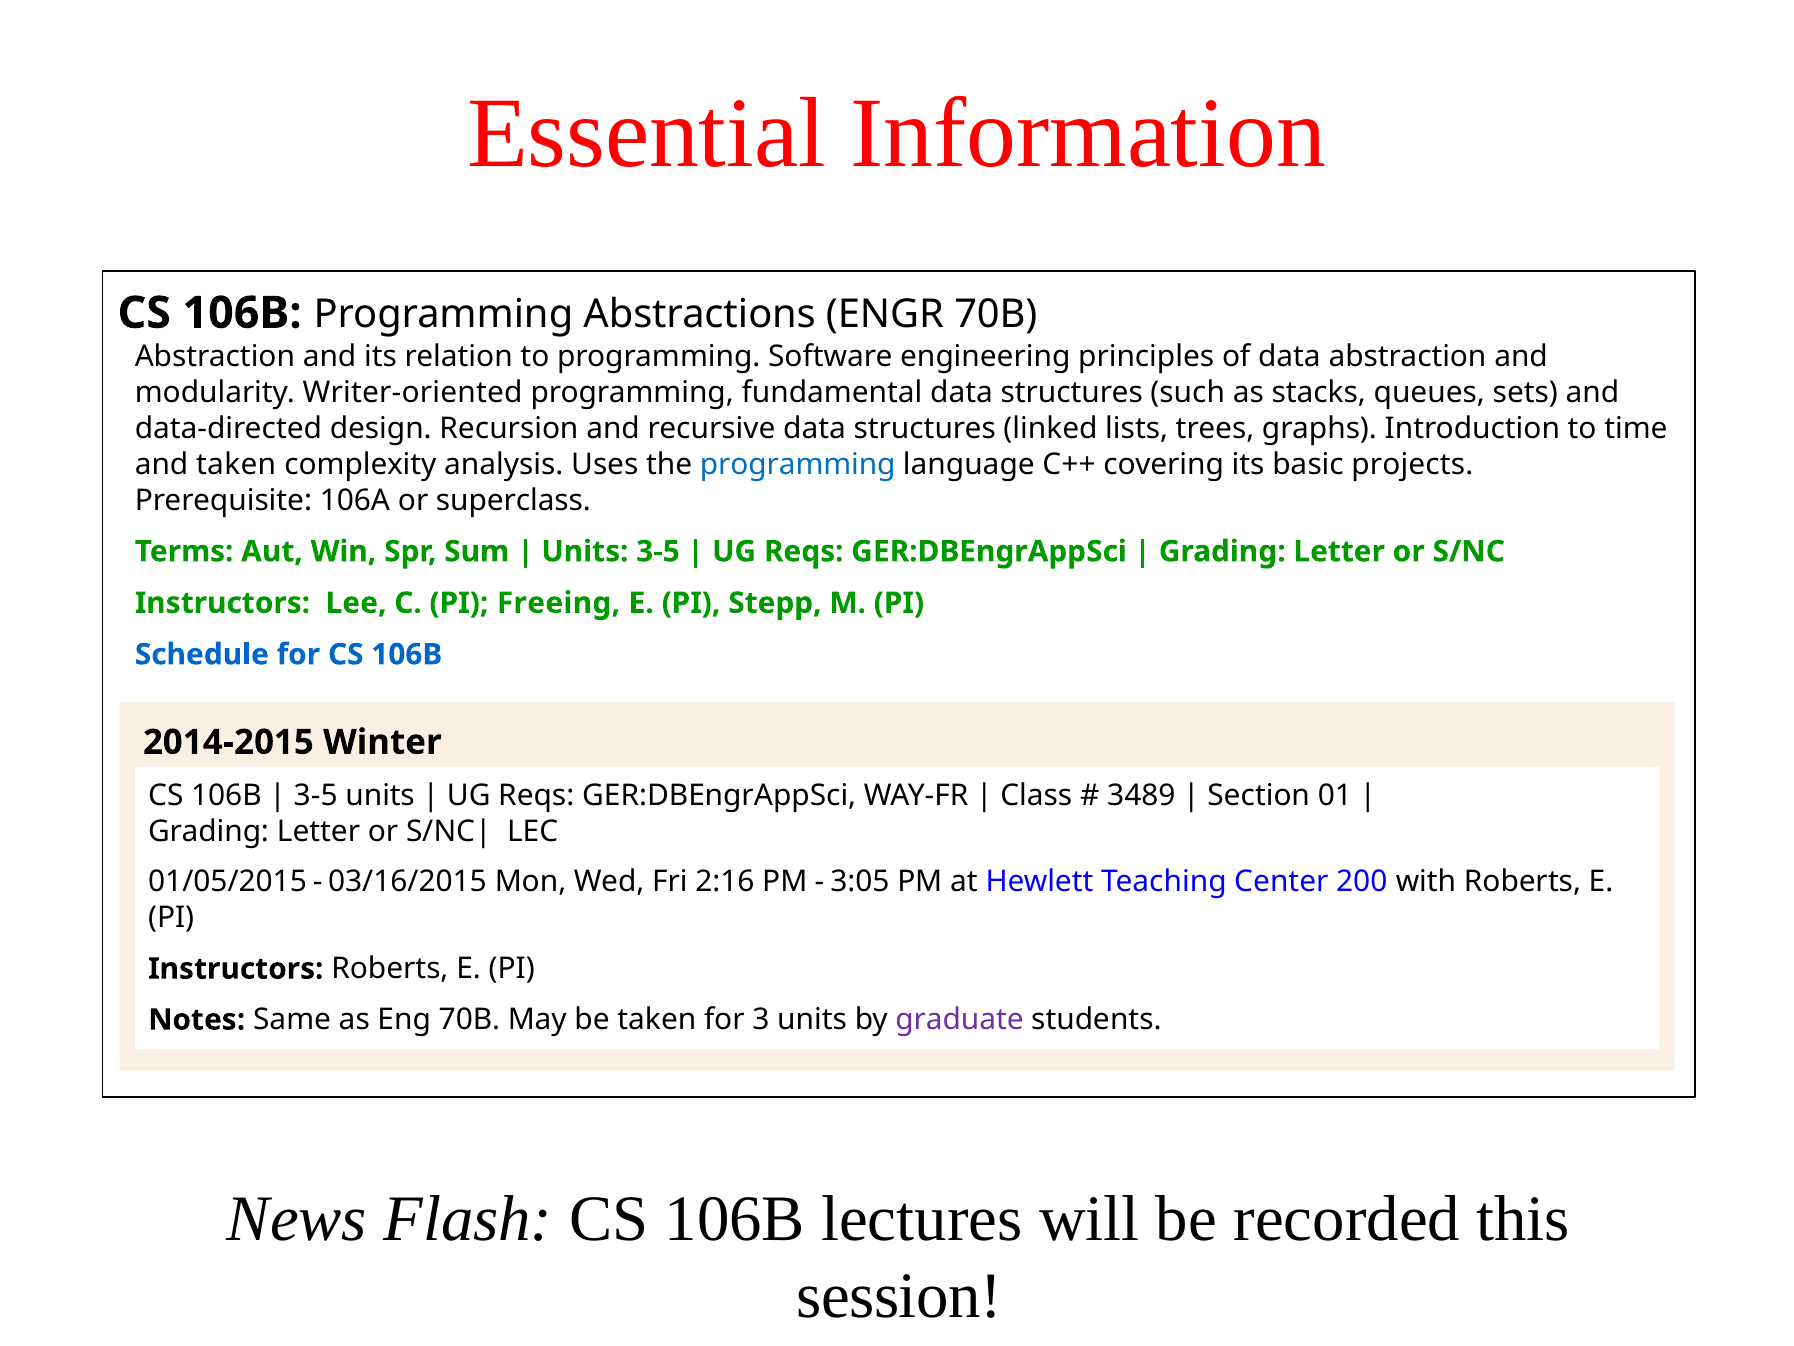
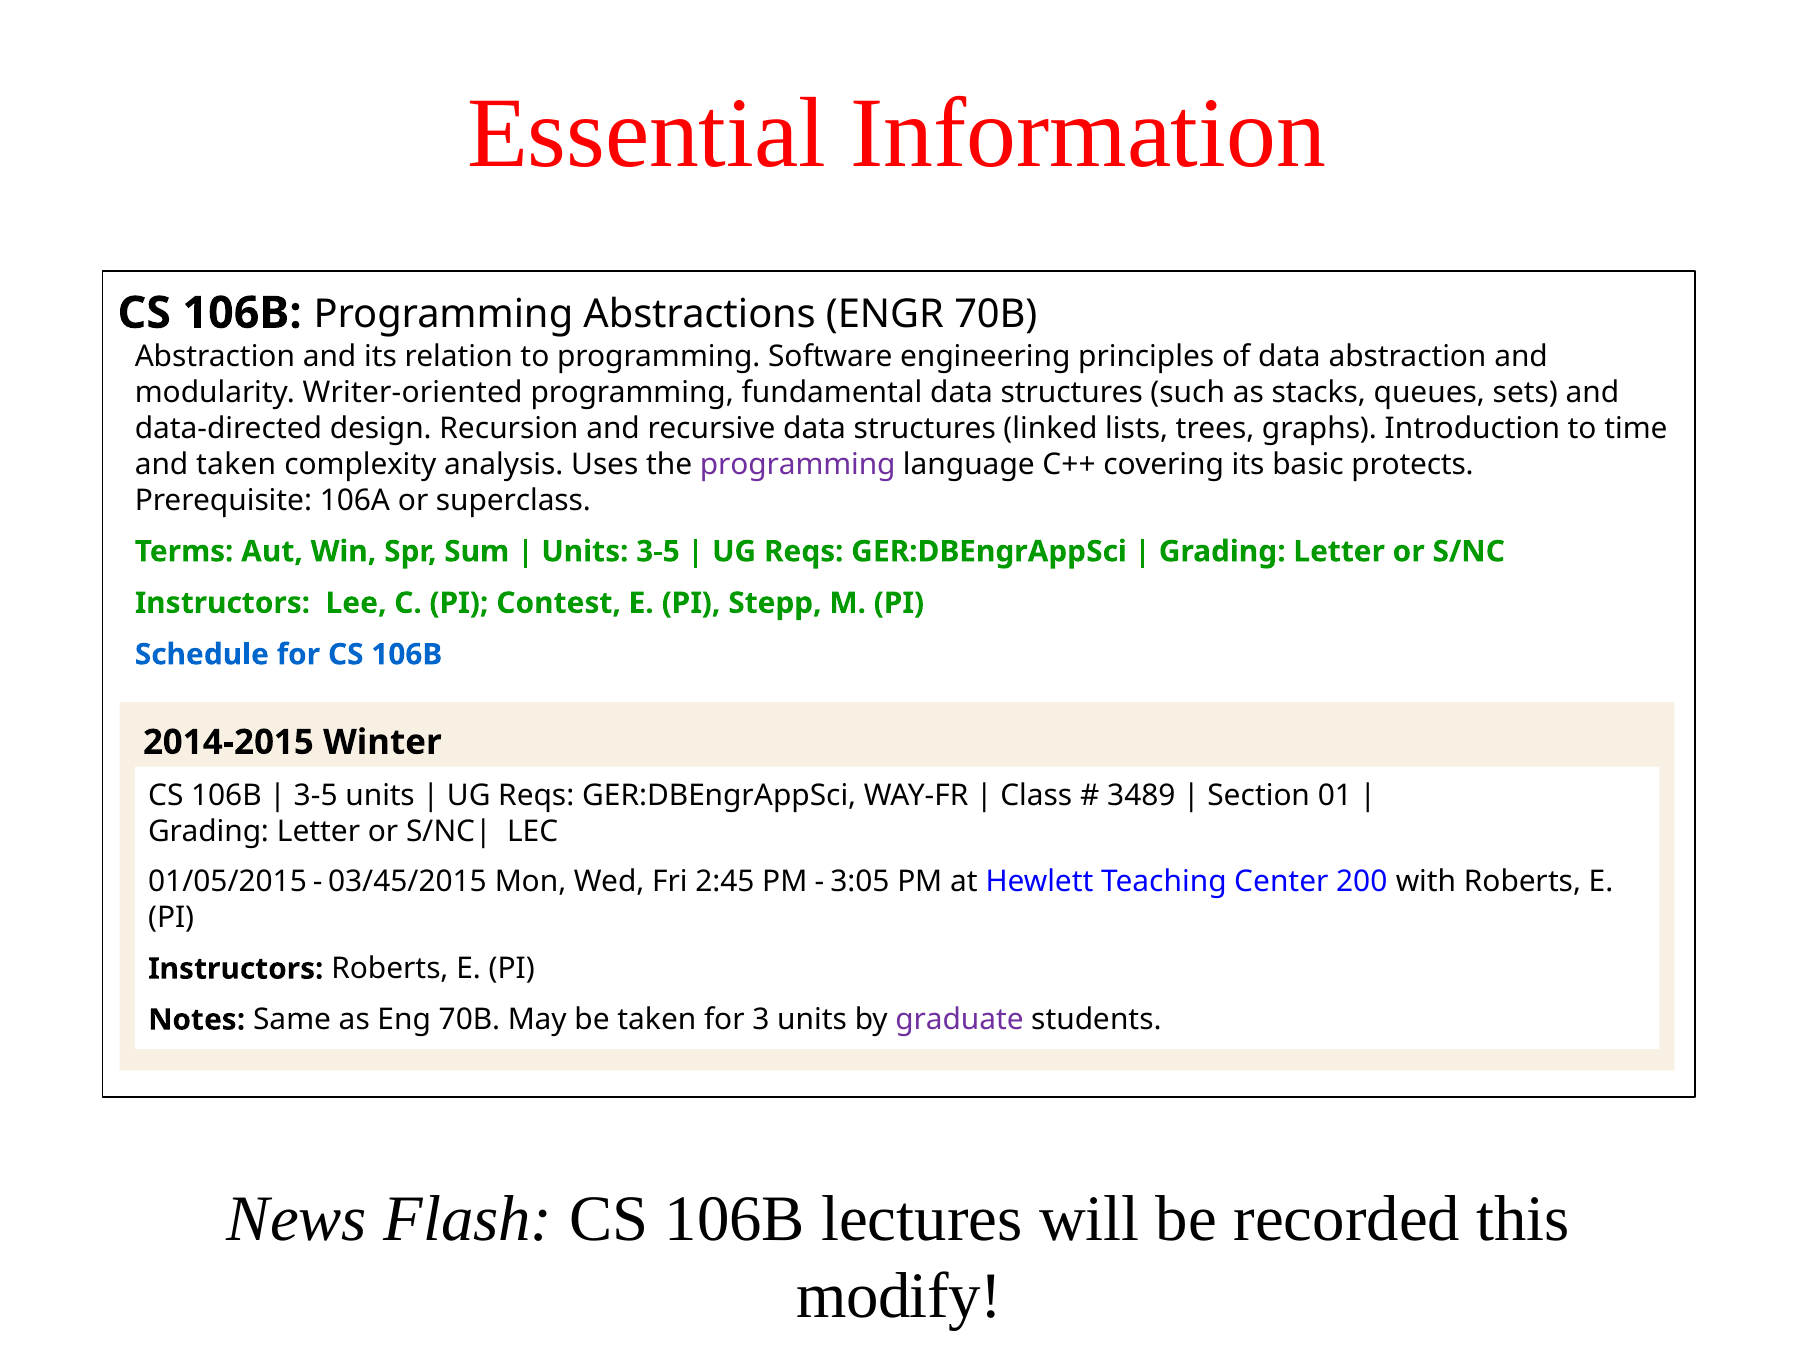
programming colour: blue -> purple (798, 465)
projects: projects -> protects (1413, 465)
Freeing: Freeing -> Contest (559, 603)
03/16/2015: 03/16/2015 -> 03/45/2015 (407, 882)
2:16: 2:16 -> 2:45 (725, 882)
session: session -> modify (899, 1296)
